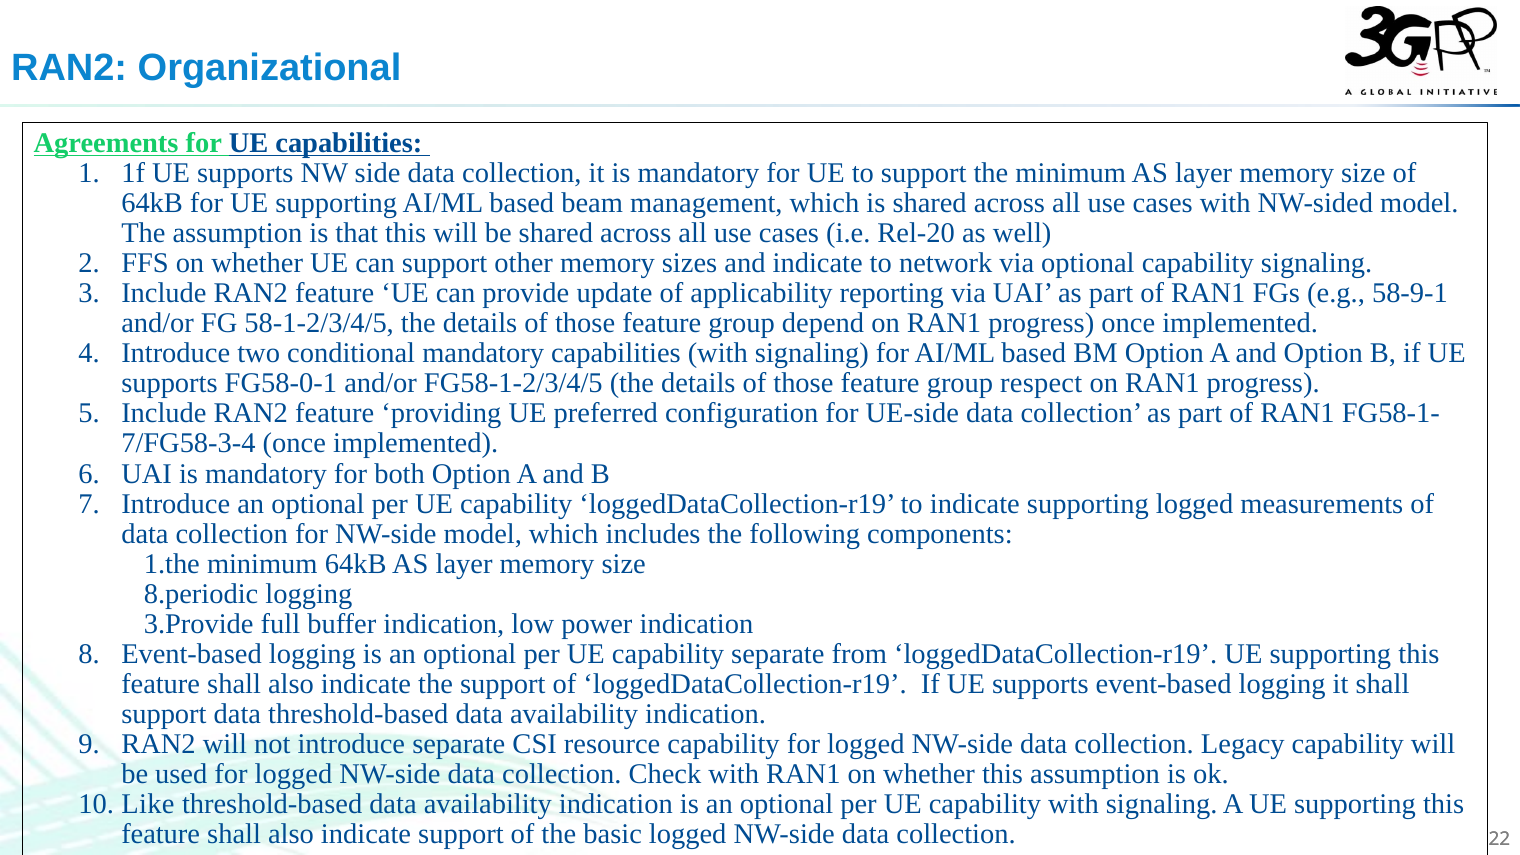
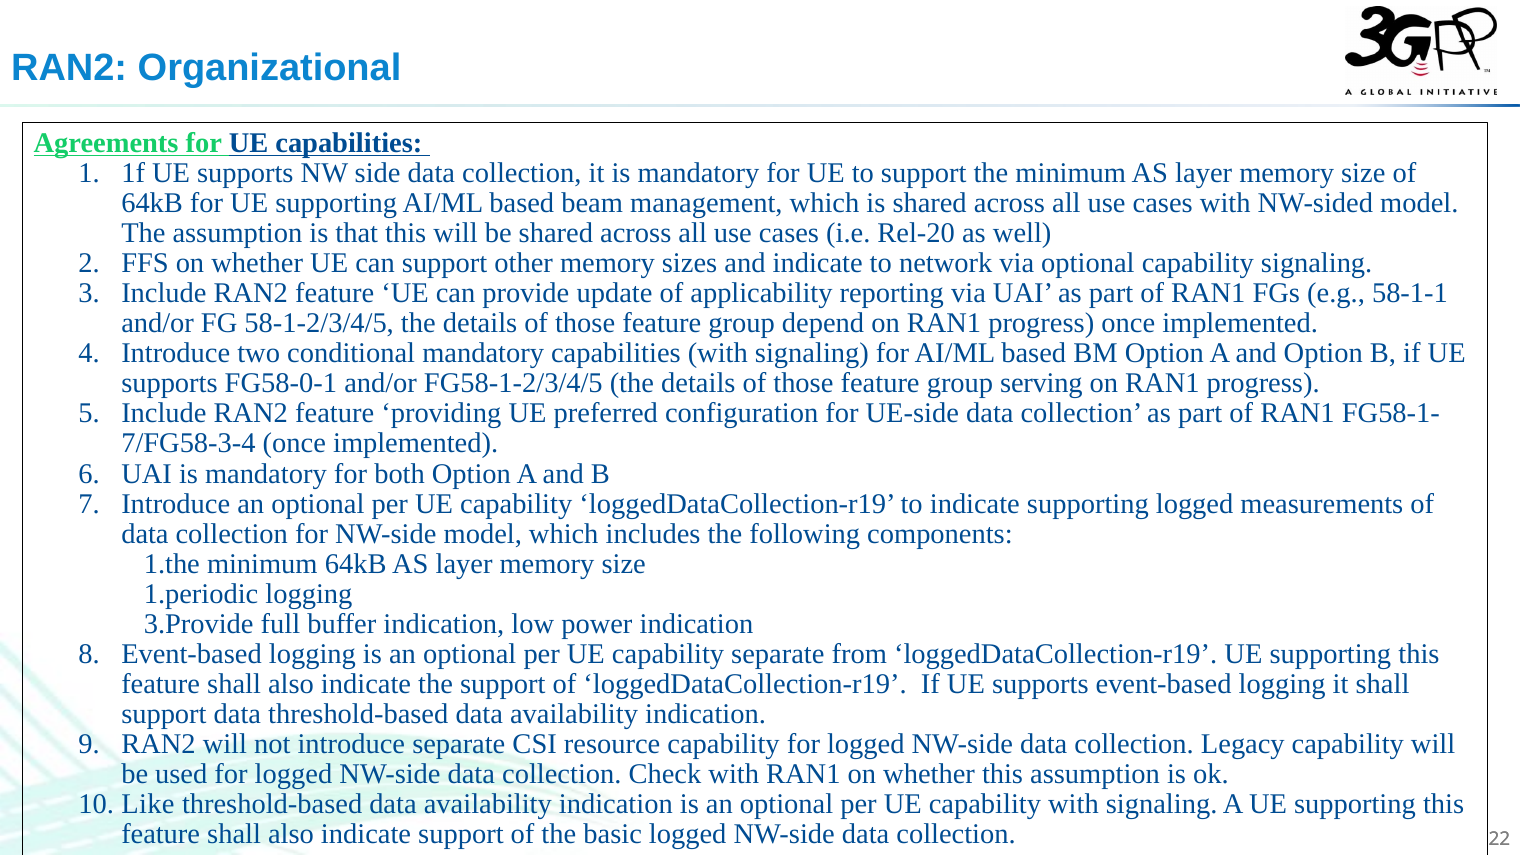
58-9-1: 58-9-1 -> 58-1-1 (1410, 293)
respect: respect -> serving (1041, 383)
8.periodic: 8.periodic -> 1.periodic (201, 594)
